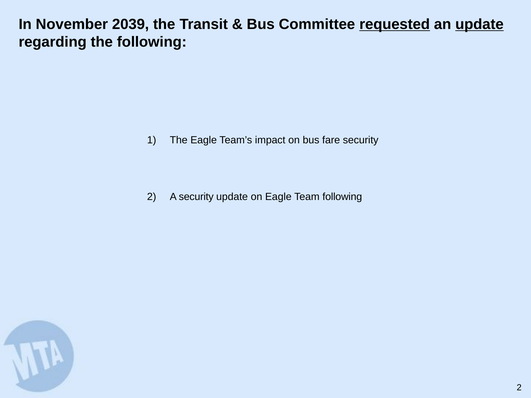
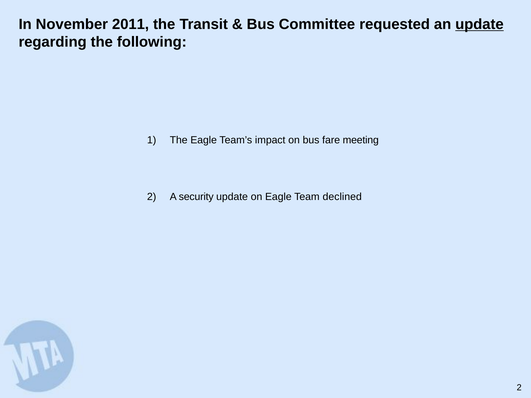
2039: 2039 -> 2011 (131, 24)
requested underline: present -> none (395, 24)
fare security: security -> meeting (361, 140)
Team following: following -> declined (342, 197)
